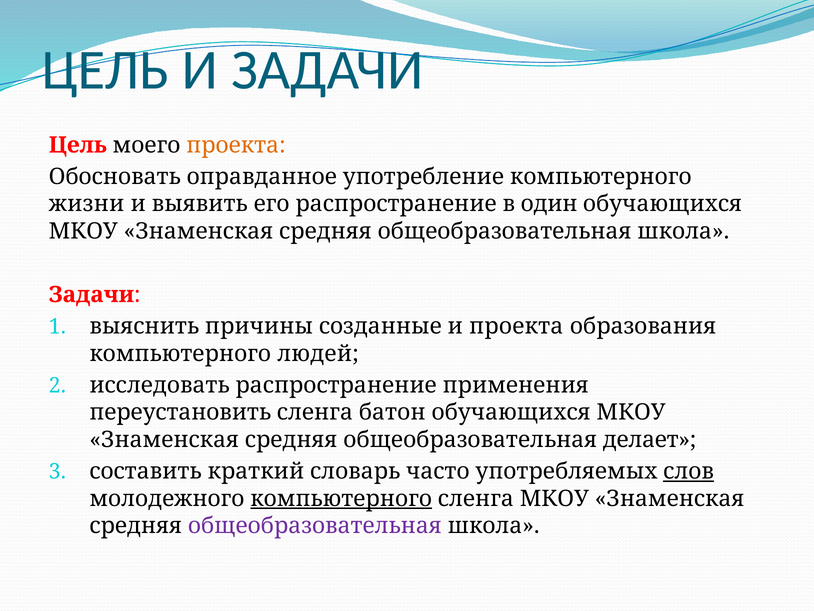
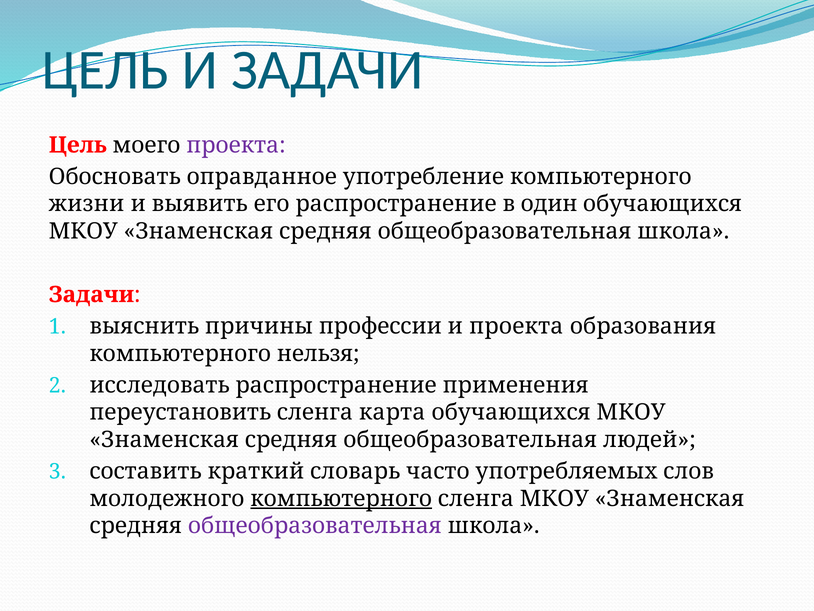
проекта colour: orange -> purple (236, 145)
созданные: созданные -> профессии (380, 326)
людей: людей -> нельзя (318, 353)
батон: батон -> карта (392, 412)
делает: делает -> людей (649, 439)
слов underline: present -> none (689, 471)
